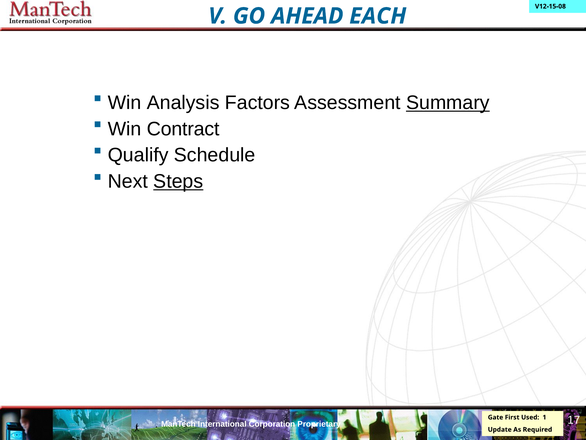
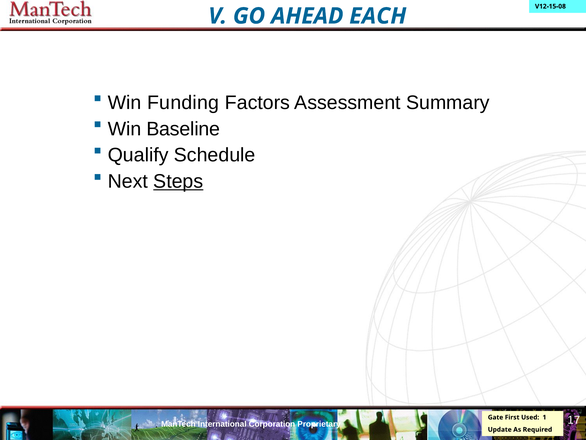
Analysis: Analysis -> Funding (183, 103)
Summary underline: present -> none (448, 103)
Contract: Contract -> Baseline (183, 129)
